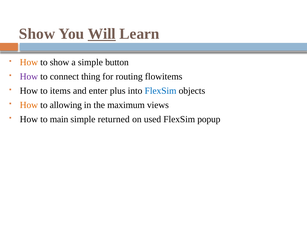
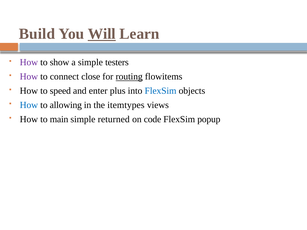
Show: Show -> Build (37, 34)
How colour: orange -> purple (29, 62)
button: button -> testers (117, 62)
thing: thing -> close (91, 77)
routing underline: none -> present (129, 77)
items: items -> speed (60, 91)
How colour: orange -> blue (29, 105)
maximum: maximum -> itemtypes (126, 105)
used: used -> code (153, 119)
